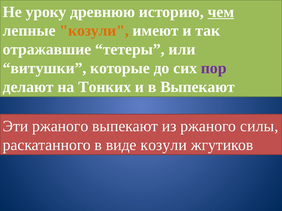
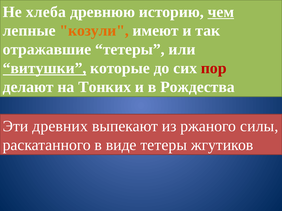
уроку: уроку -> хлеба (46, 12)
витушки underline: none -> present (45, 68)
пор colour: purple -> red (214, 68)
в Выпекают: Выпекают -> Рождества (197, 87)
Эти ржаного: ржаного -> древних (60, 126)
виде козули: козули -> тетеры (164, 145)
